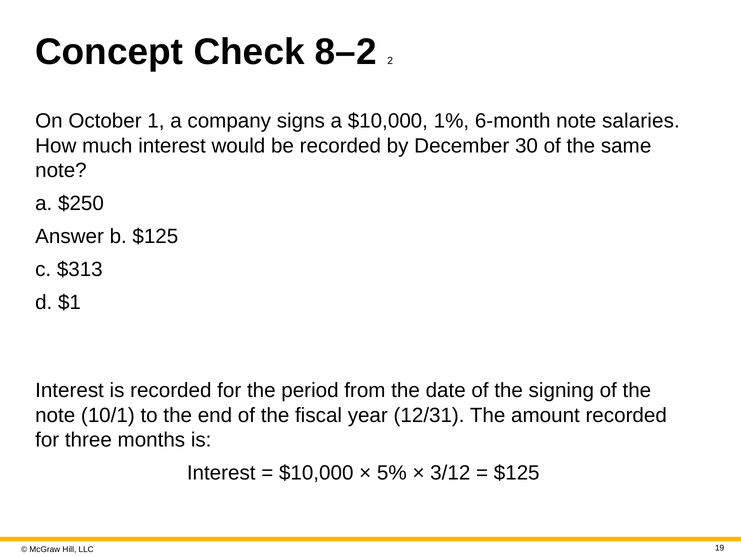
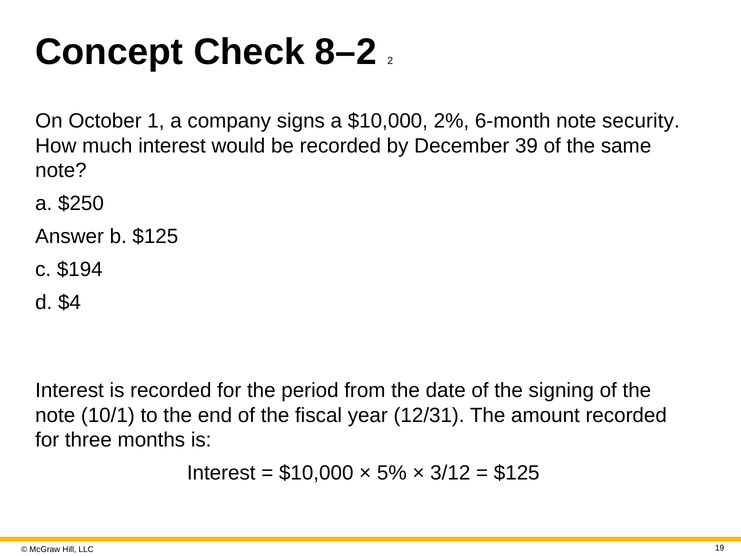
1%: 1% -> 2% (451, 121)
salaries: salaries -> security (641, 121)
30: 30 -> 39 (526, 146)
$313: $313 -> $194 (80, 269)
$1: $1 -> $4 (69, 302)
